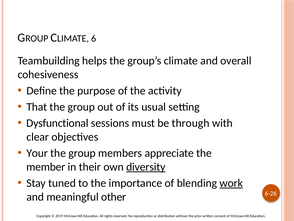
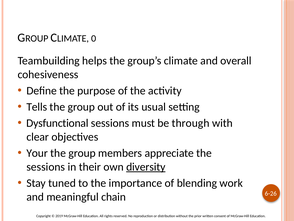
6: 6 -> 0 (94, 38)
That: That -> Tells (37, 107)
member: member -> sessions (46, 166)
work underline: present -> none (231, 183)
other: other -> chain (114, 196)
